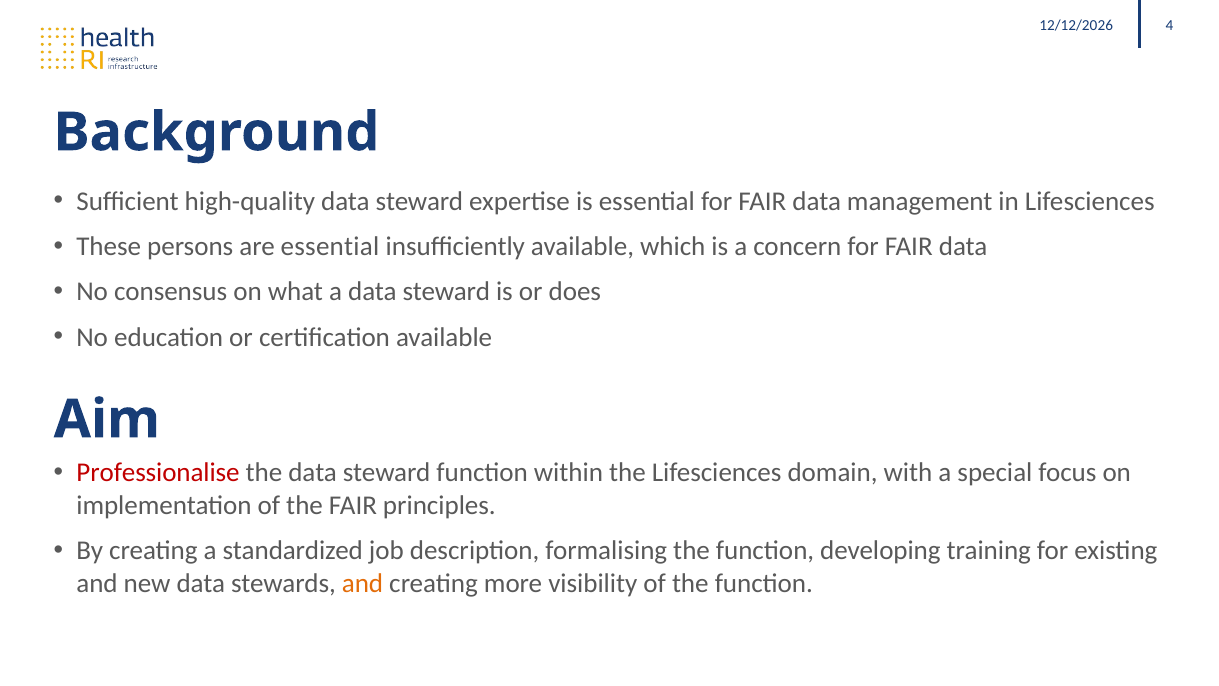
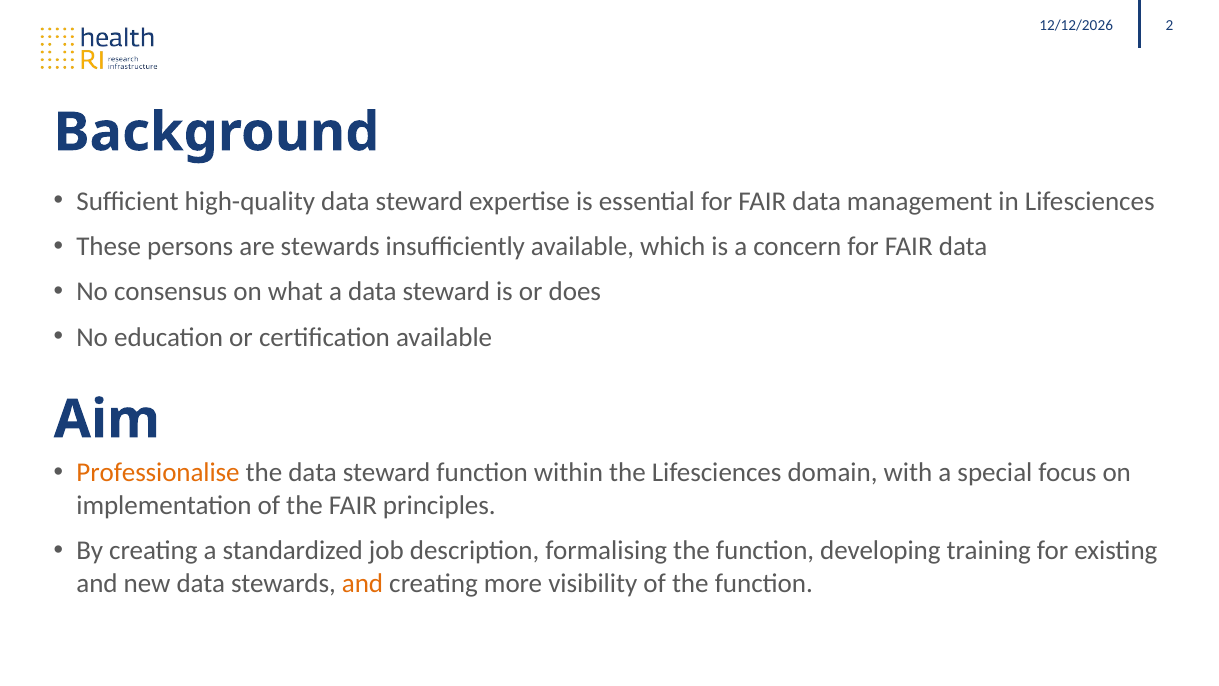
4: 4 -> 2 (1169, 25)
are essential: essential -> stewards (330, 247)
Professionalise colour: red -> orange (158, 473)
